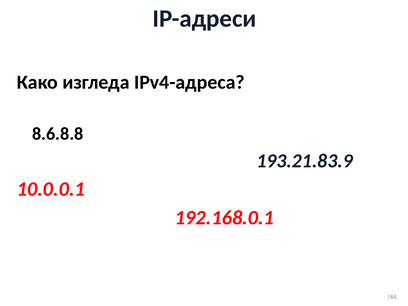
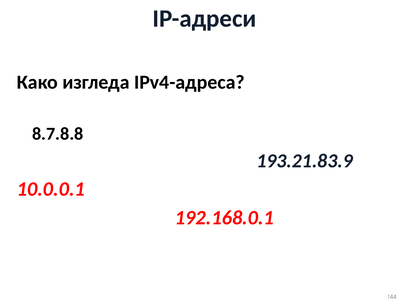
8.6.8.8: 8.6.8.8 -> 8.7.8.8 (58, 134)
